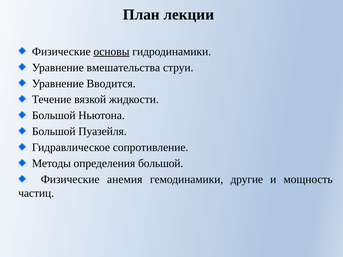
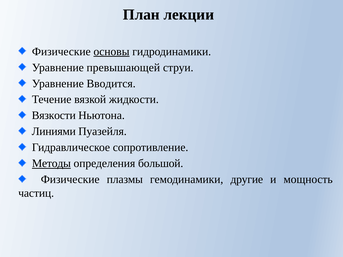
вмешательства: вмешательства -> превышающей (123, 68)
Большой: Большой -> Вязкости (54, 116)
Большой: Большой -> Линиями (54, 132)
Методы underline: none -> present (51, 164)
анемия: анемия -> плазмы (125, 180)
